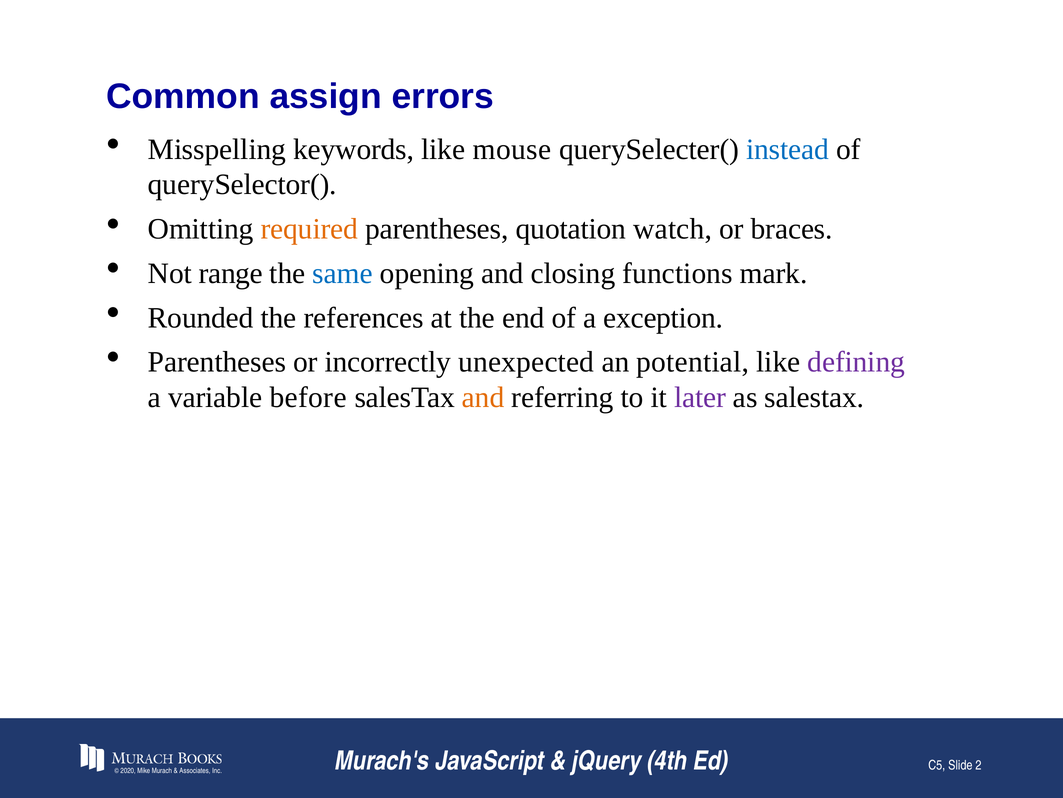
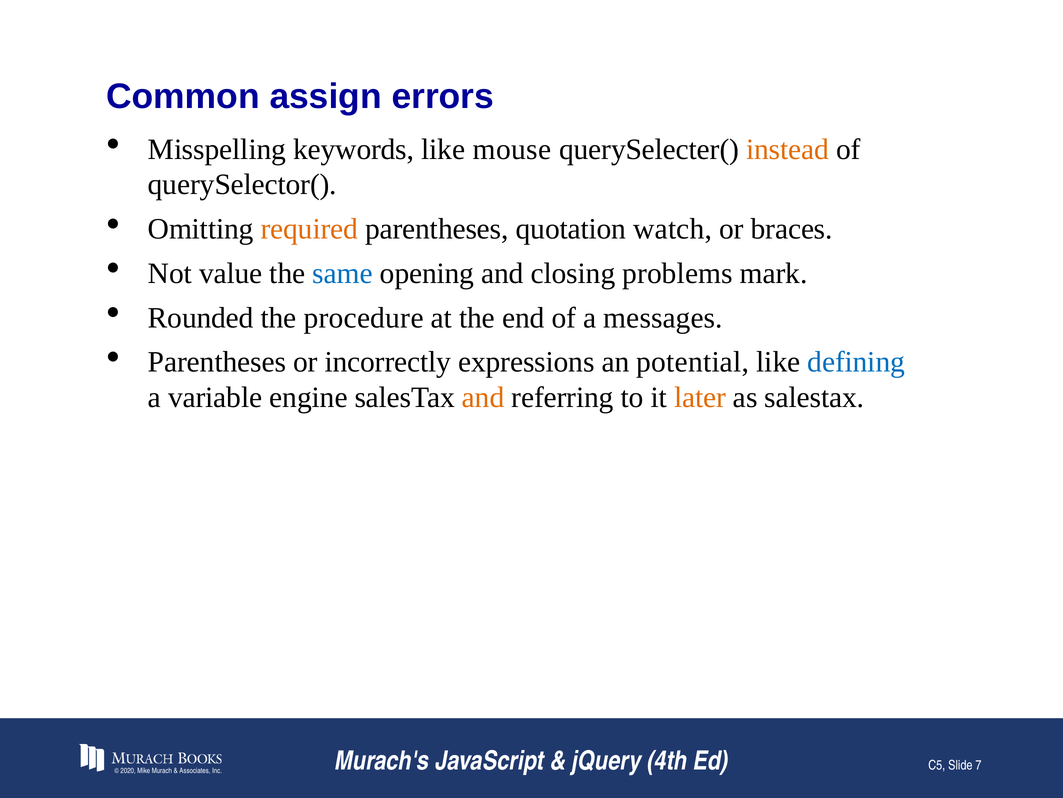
instead colour: blue -> orange (788, 149)
range: range -> value (231, 273)
functions: functions -> problems (678, 273)
references: references -> procedure (364, 318)
exception: exception -> messages (663, 318)
unexpected: unexpected -> expressions (526, 362)
defining colour: purple -> blue (856, 362)
before: before -> engine (308, 397)
later colour: purple -> orange (700, 397)
2: 2 -> 7 (979, 765)
